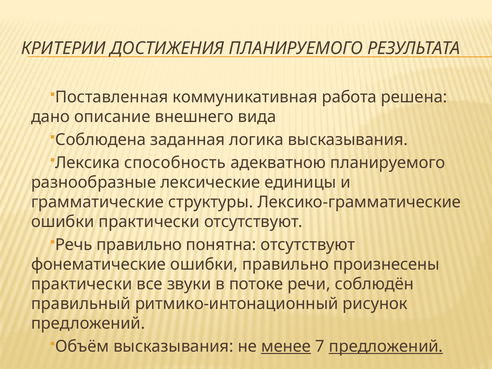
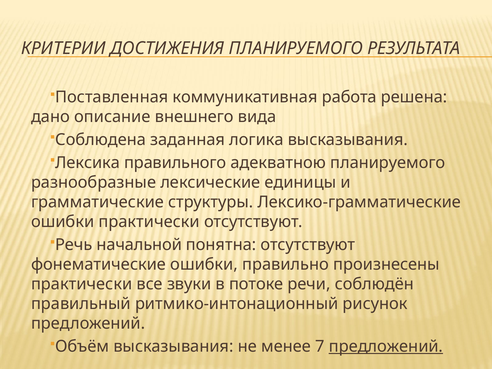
способность: способность -> правильного (175, 163)
Речь правильно: правильно -> начальной (139, 245)
менее underline: present -> none (286, 346)
